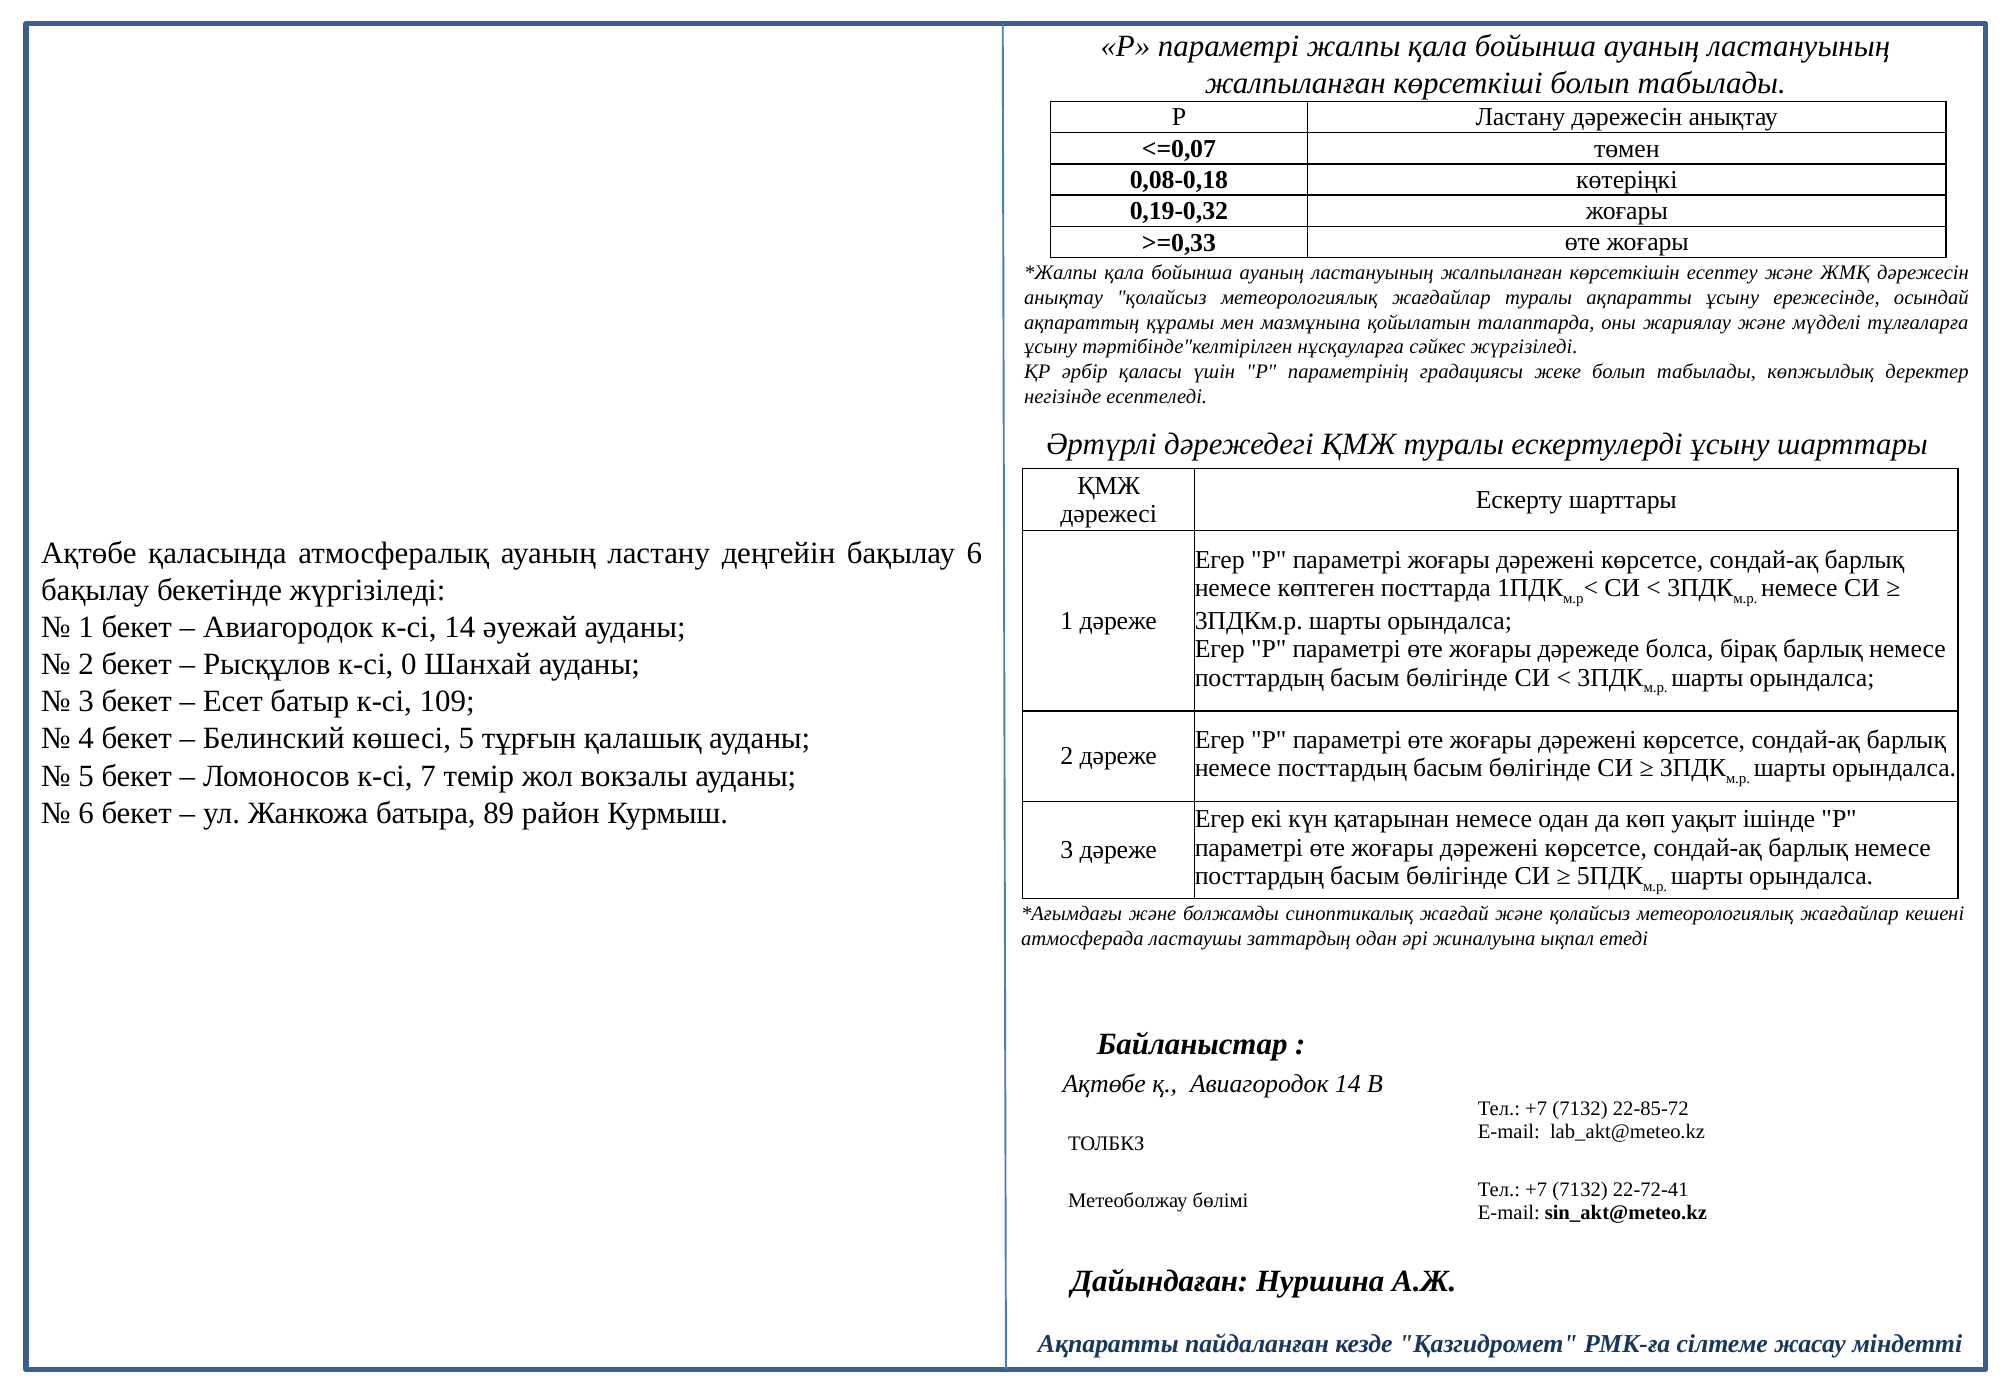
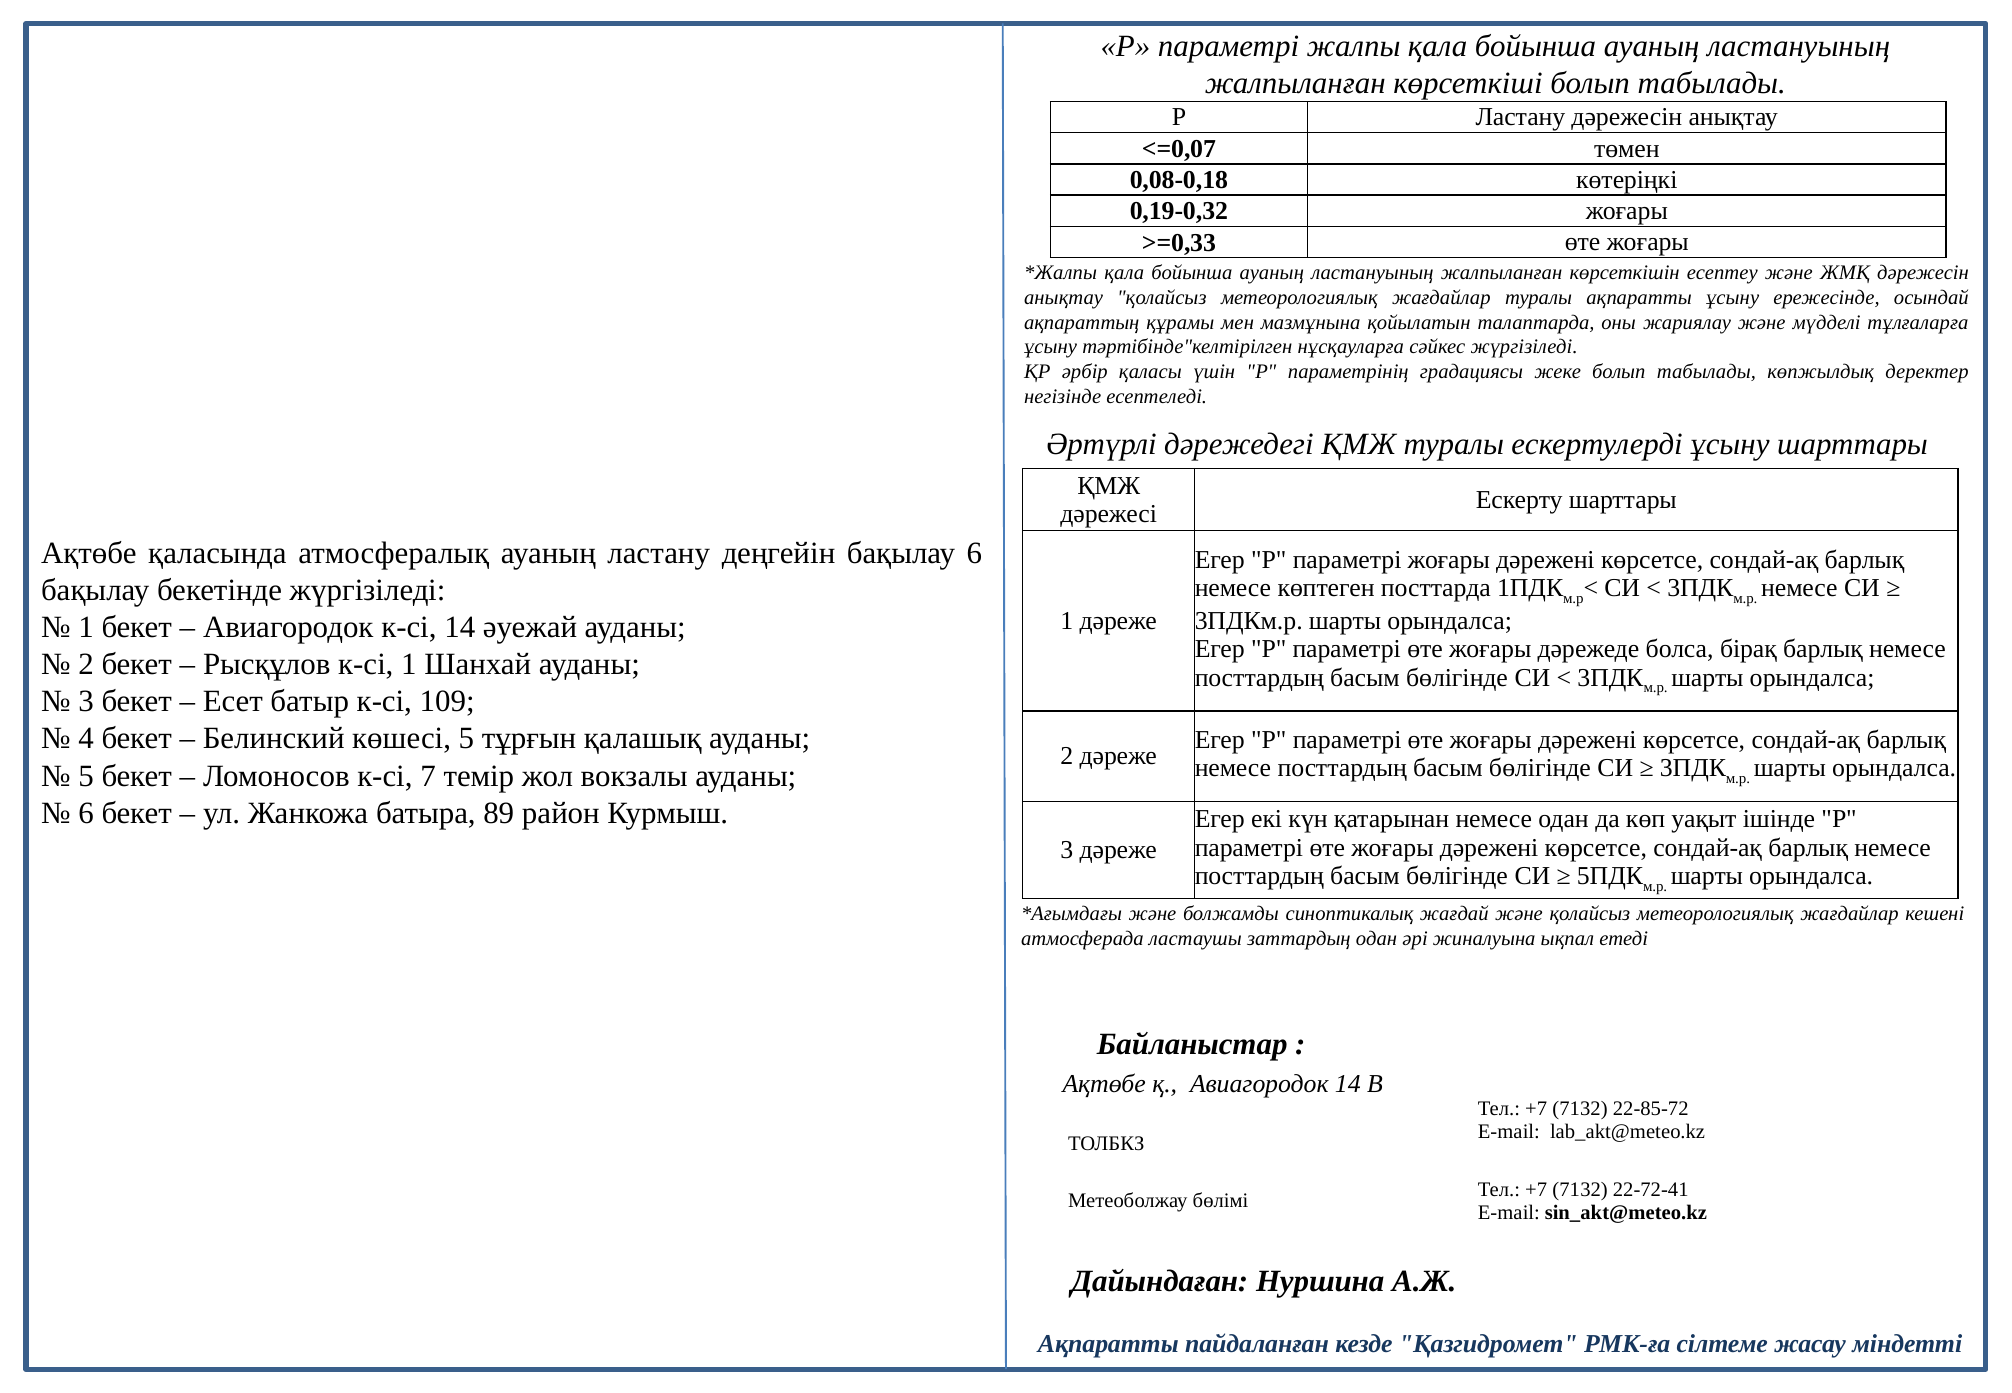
к-сі 0: 0 -> 1 (409, 664)
